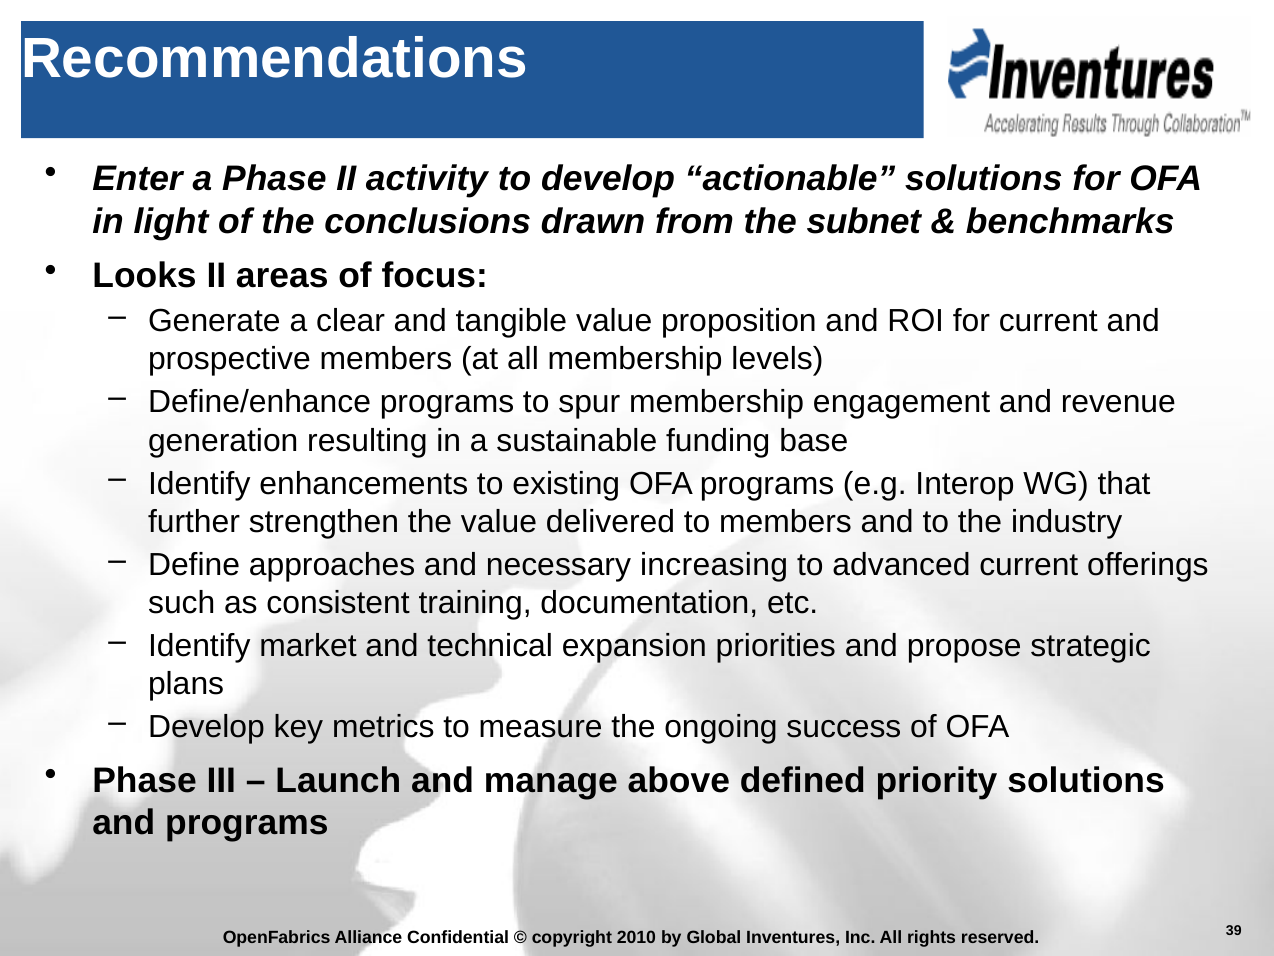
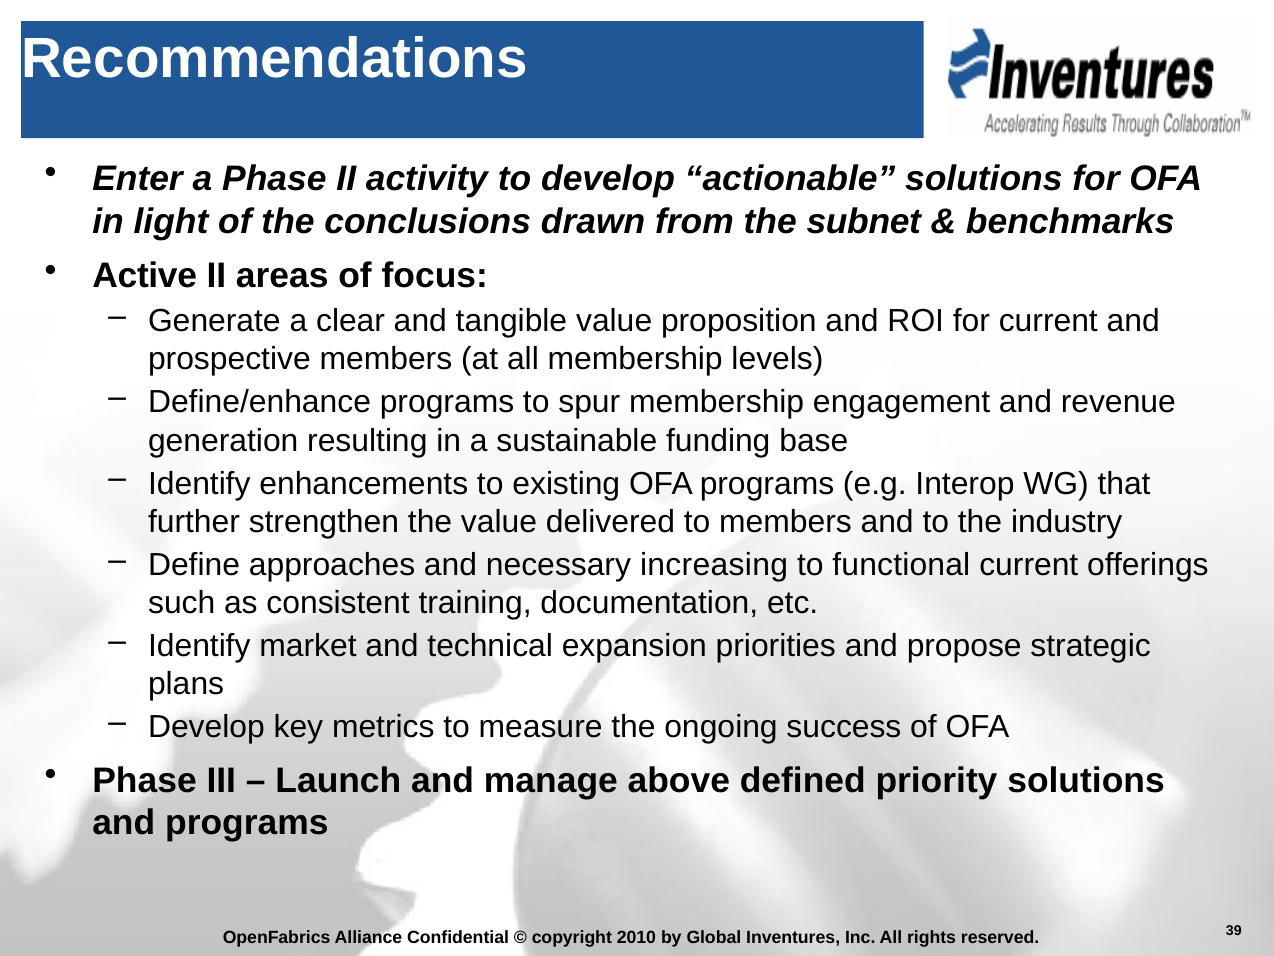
Looks: Looks -> Active (145, 276)
advanced: advanced -> functional (901, 565)
